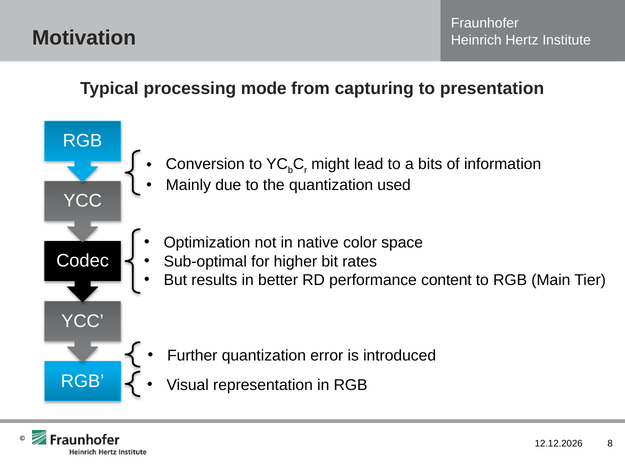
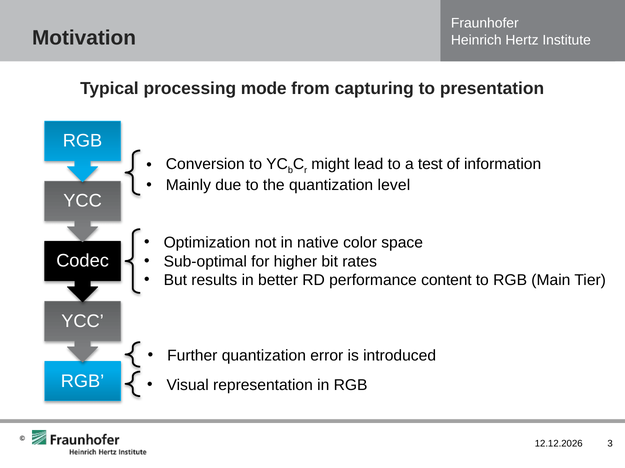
bits: bits -> test (430, 164)
used: used -> level (394, 186)
8: 8 -> 3 (610, 444)
